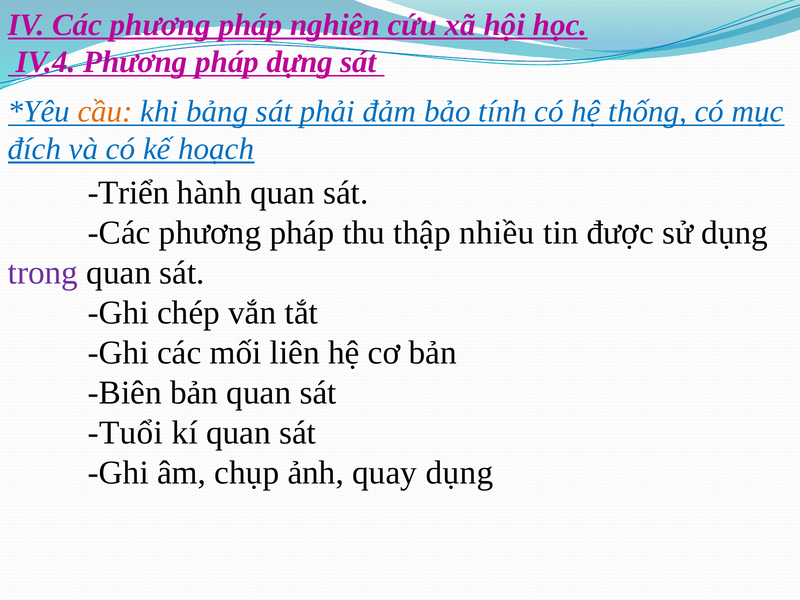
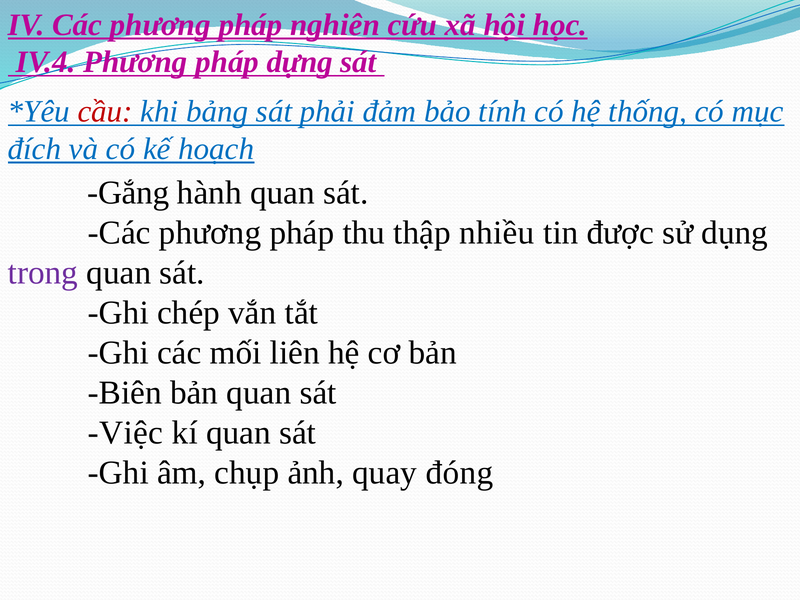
cầu colour: orange -> red (105, 111)
Triển: Triển -> Gắng (128, 193)
Tuổi: Tuổi -> Việc (126, 433)
quay dụng: dụng -> đóng (459, 473)
